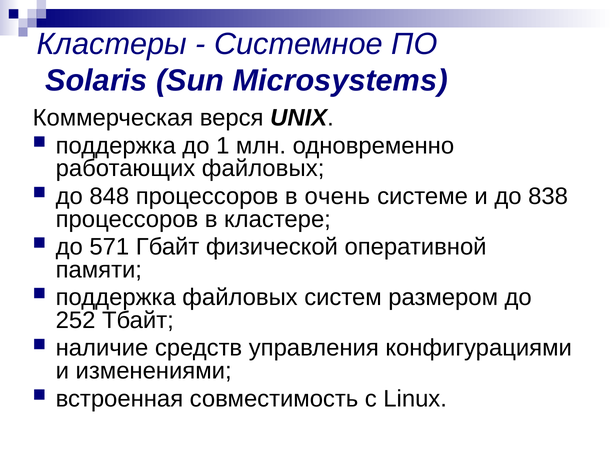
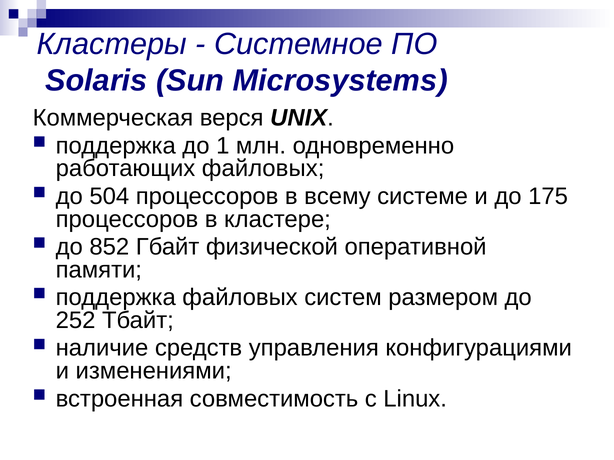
848: 848 -> 504 (109, 197)
очень: очень -> всему (337, 197)
838: 838 -> 175 (548, 197)
571: 571 -> 852 (109, 247)
